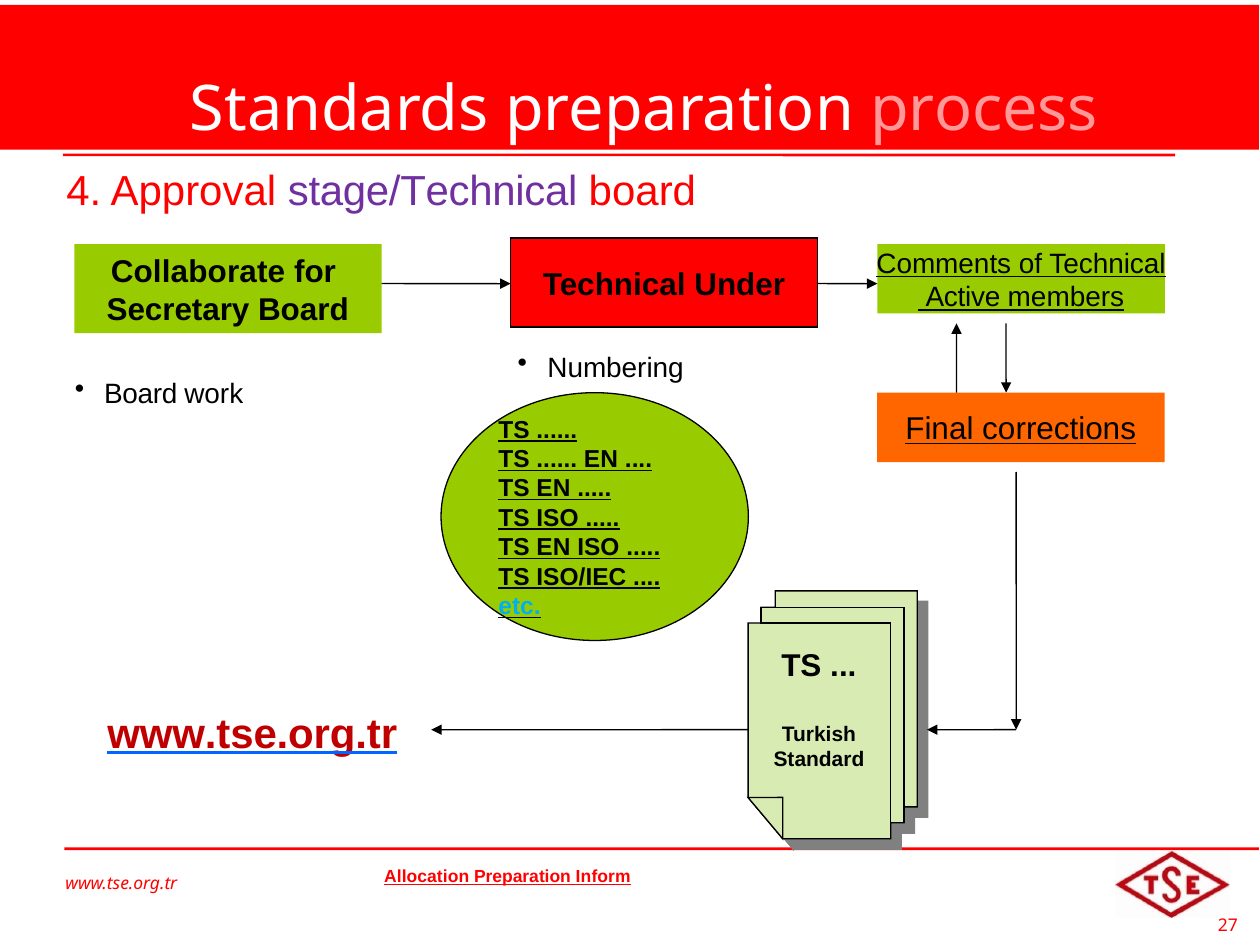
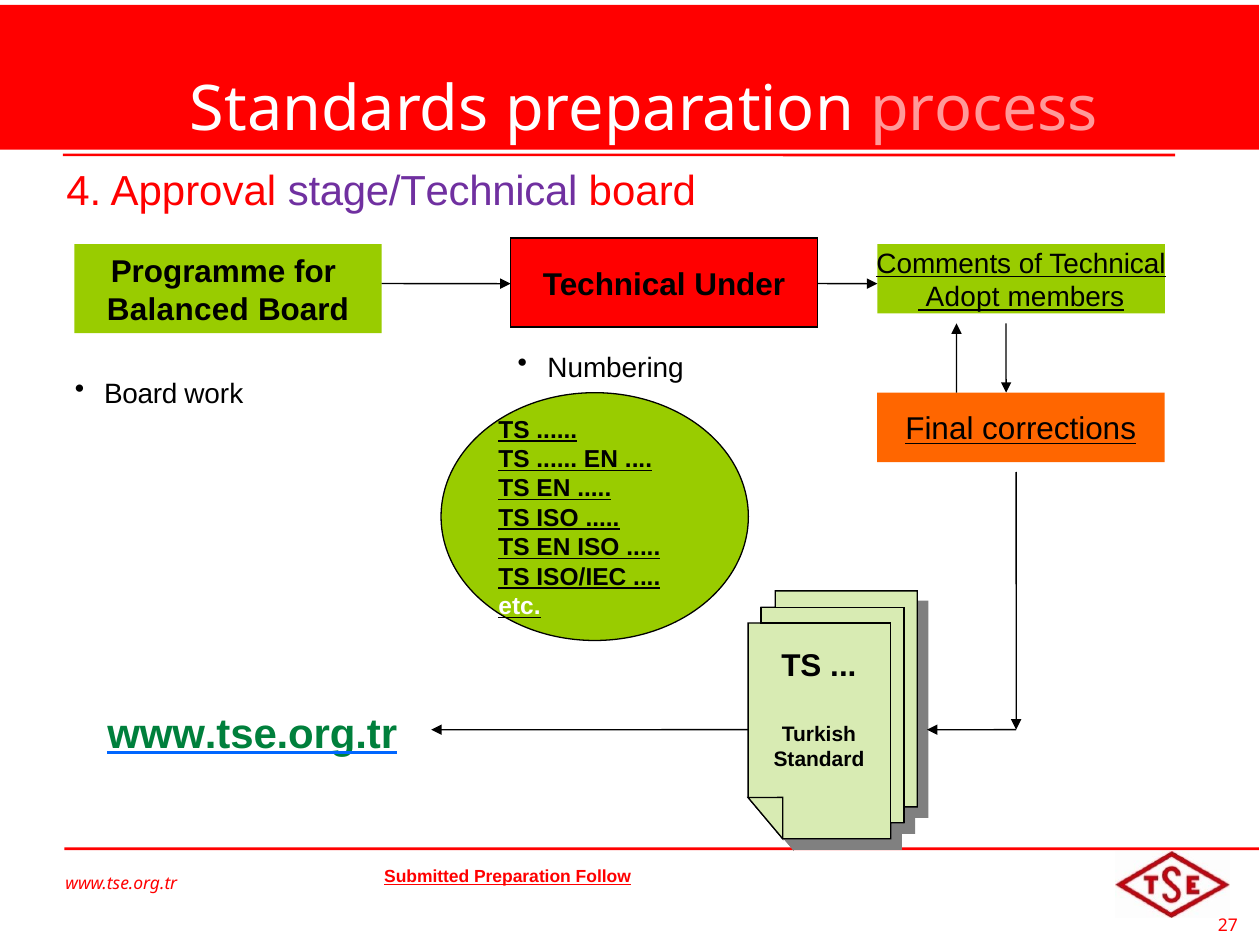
Collaborate: Collaborate -> Programme (198, 272)
Active: Active -> Adopt (963, 298)
Secretary: Secretary -> Balanced (178, 310)
etc colour: light blue -> white (519, 607)
www.tse.org.tr colour: red -> green (252, 734)
Allocation: Allocation -> Submitted (427, 877)
Inform: Inform -> Follow (603, 877)
